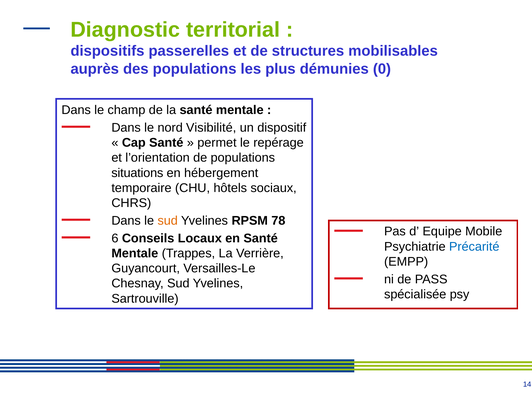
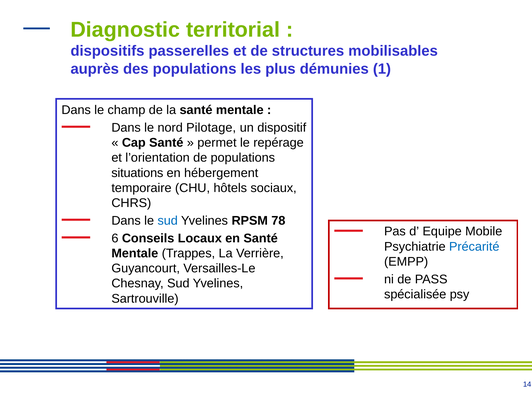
0: 0 -> 1 (382, 69)
Visibilité: Visibilité -> Pilotage (211, 128)
sud colour: orange -> blue (168, 221)
